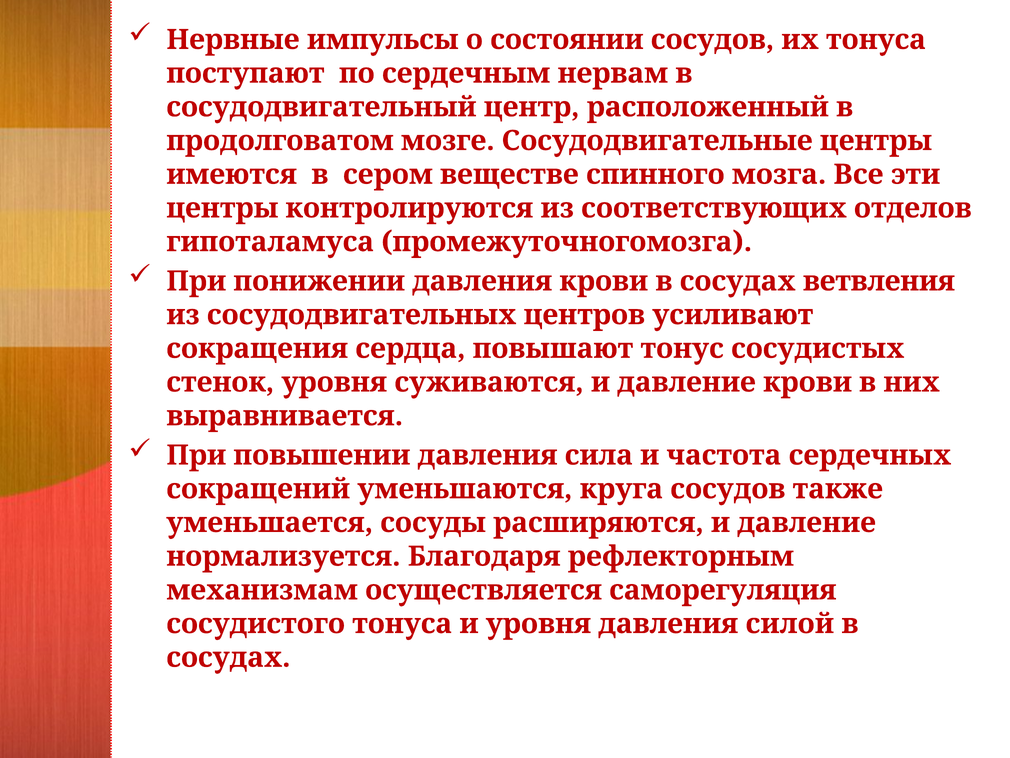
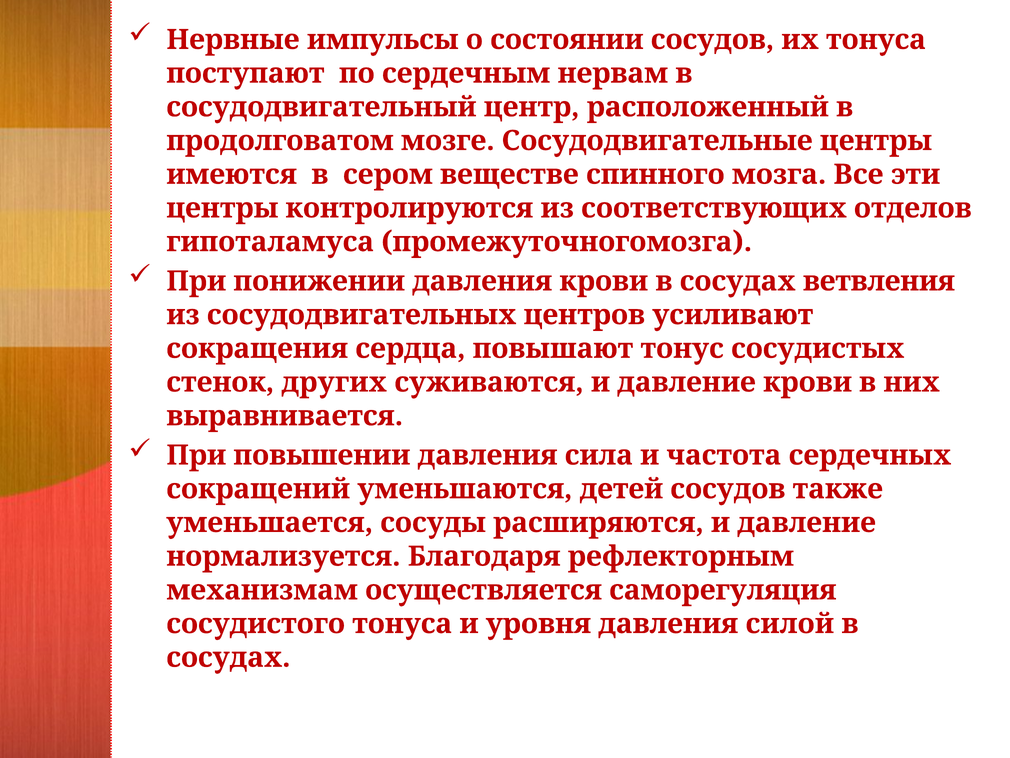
стенок уровня: уровня -> других (334, 382)
круга: круга -> детей (621, 489)
